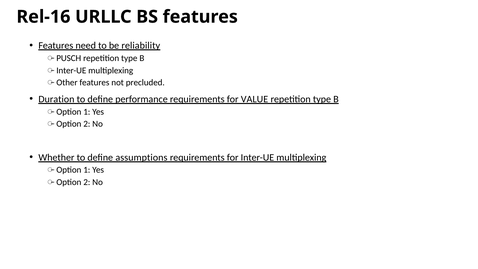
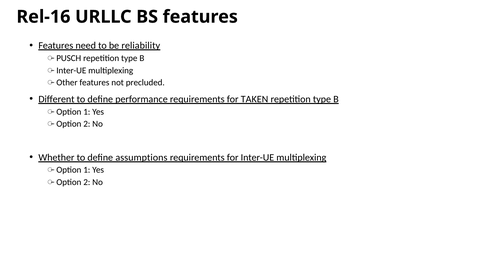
Duration: Duration -> Different (56, 99)
VALUE: VALUE -> TAKEN (255, 99)
